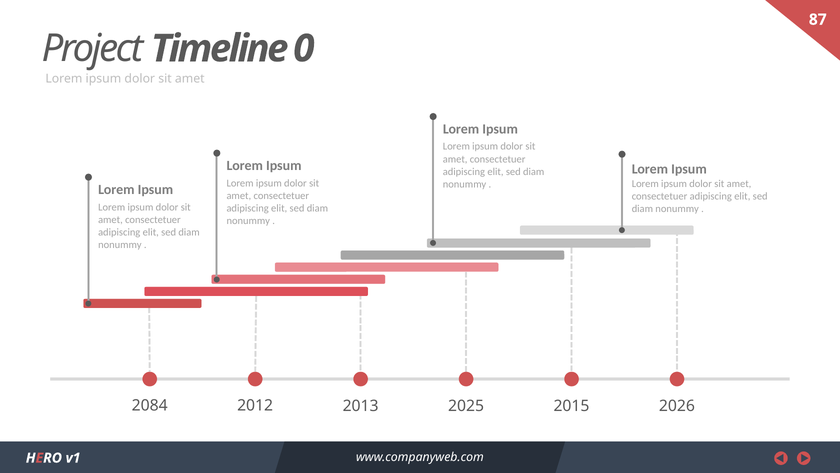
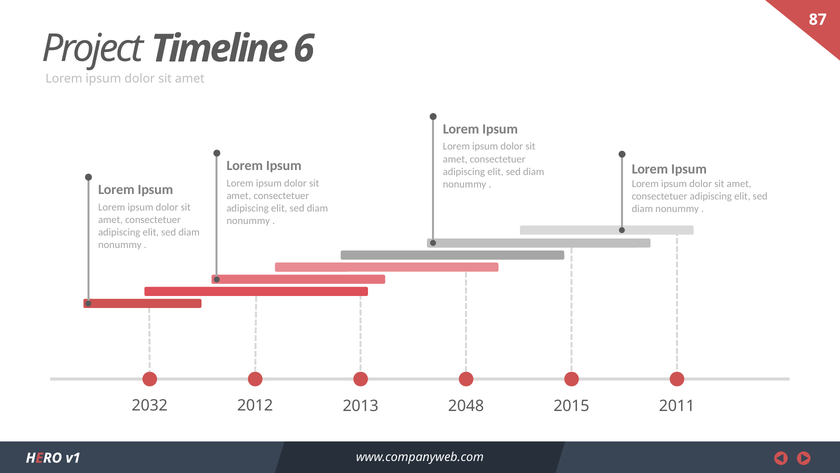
0: 0 -> 6 (304, 49)
2084: 2084 -> 2032 (150, 405)
2025: 2025 -> 2048 (466, 406)
2026: 2026 -> 2011 (677, 406)
